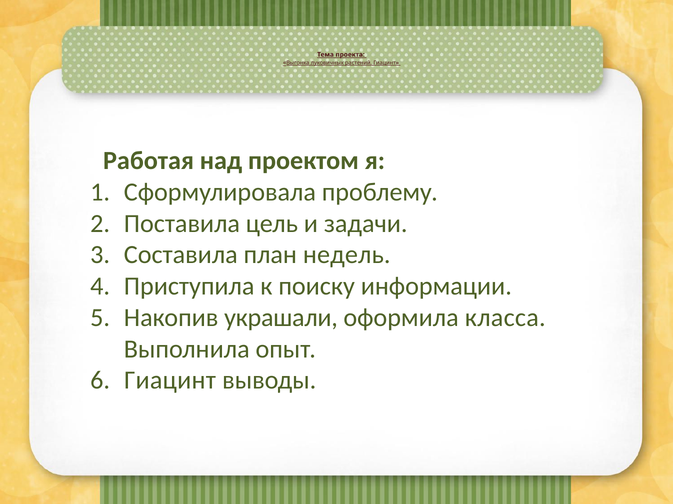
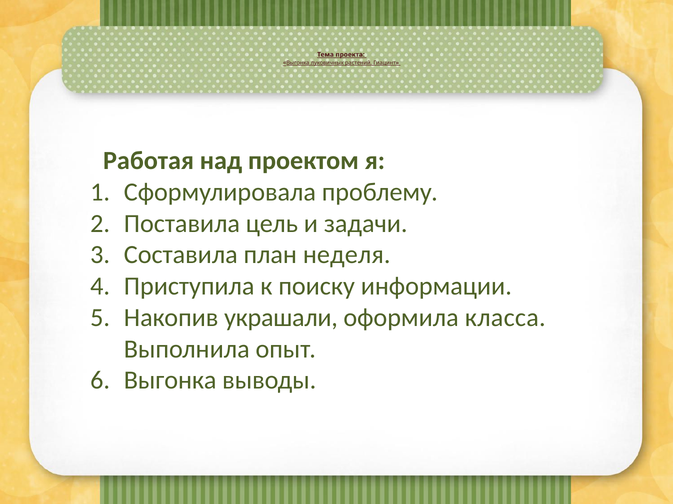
недель: недель -> неделя (347, 255)
Гиацинт: Гиацинт -> Выгонка (170, 381)
